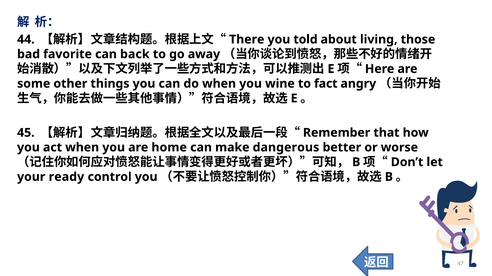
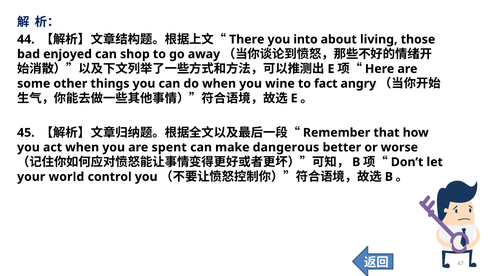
told: told -> into (306, 40)
favorite: favorite -> enjoyed (68, 54)
back: back -> shop (135, 54)
home: home -> spent (169, 148)
ready: ready -> world (66, 177)
